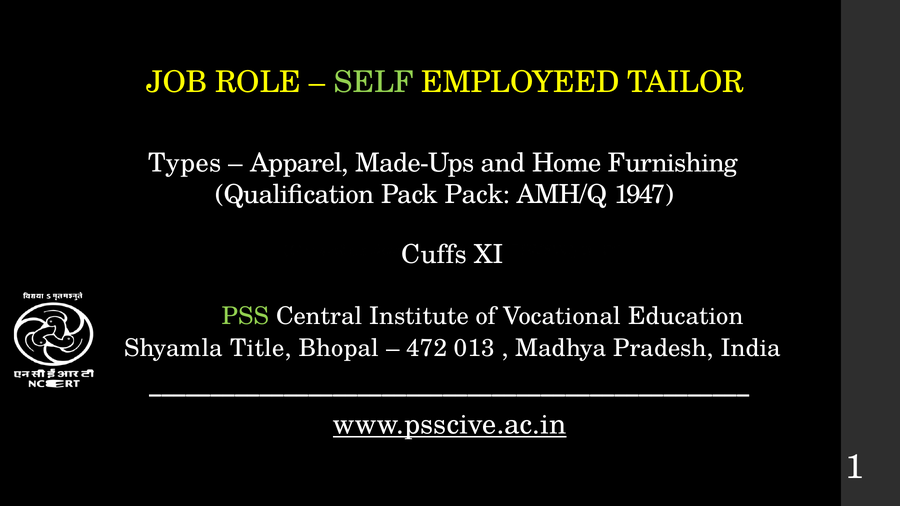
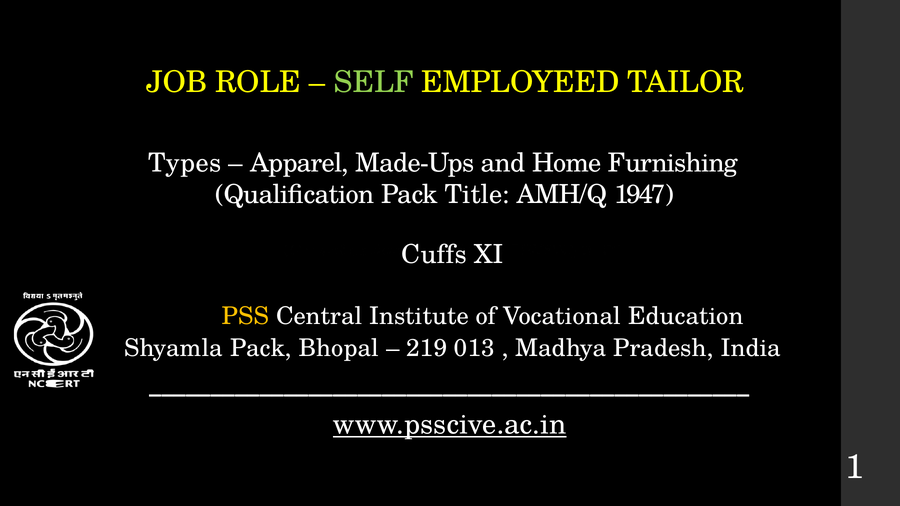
Pack Pack: Pack -> Title (477, 195)
PSS colour: light green -> yellow (245, 316)
Shyamla Title: Title -> Pack (261, 349)
472: 472 -> 219 (427, 349)
